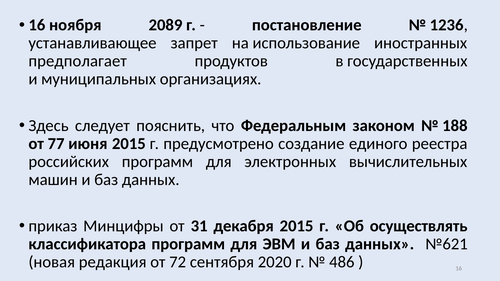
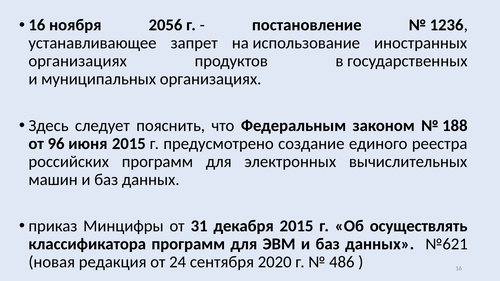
2089: 2089 -> 2056 (165, 25)
предполагает: предполагает -> организациях (78, 61)
77: 77 -> 96 (56, 144)
72: 72 -> 24 (178, 262)
